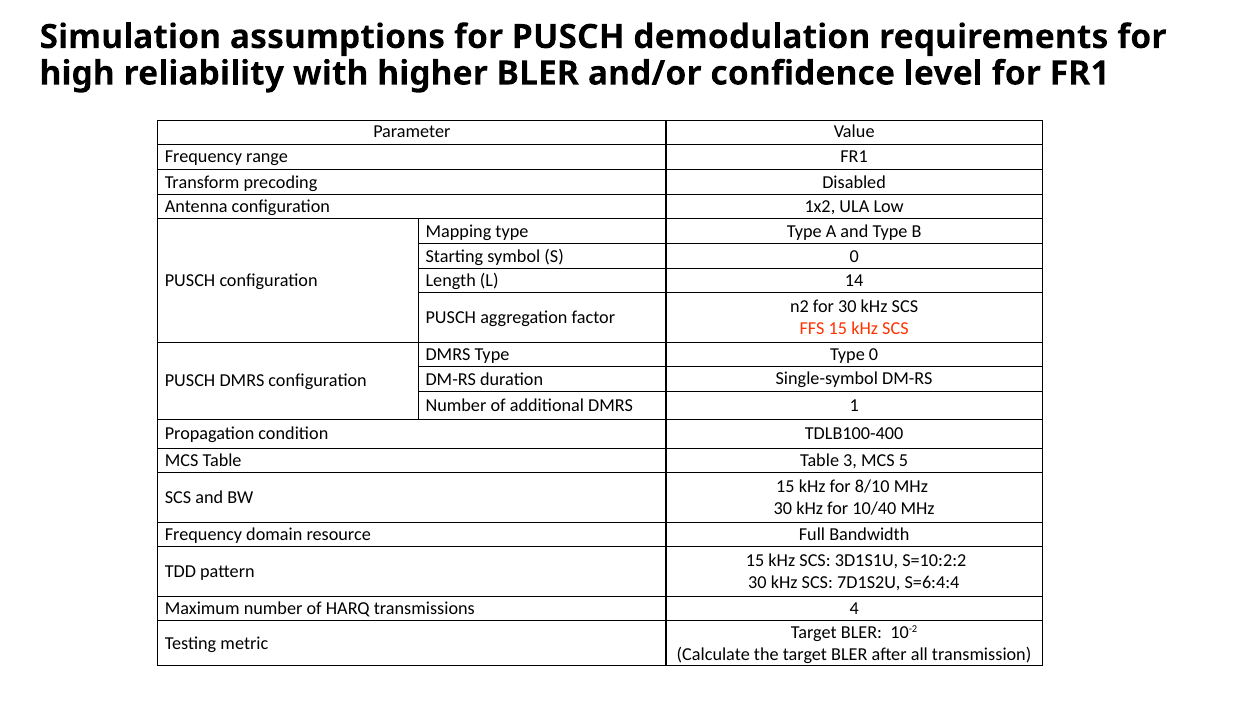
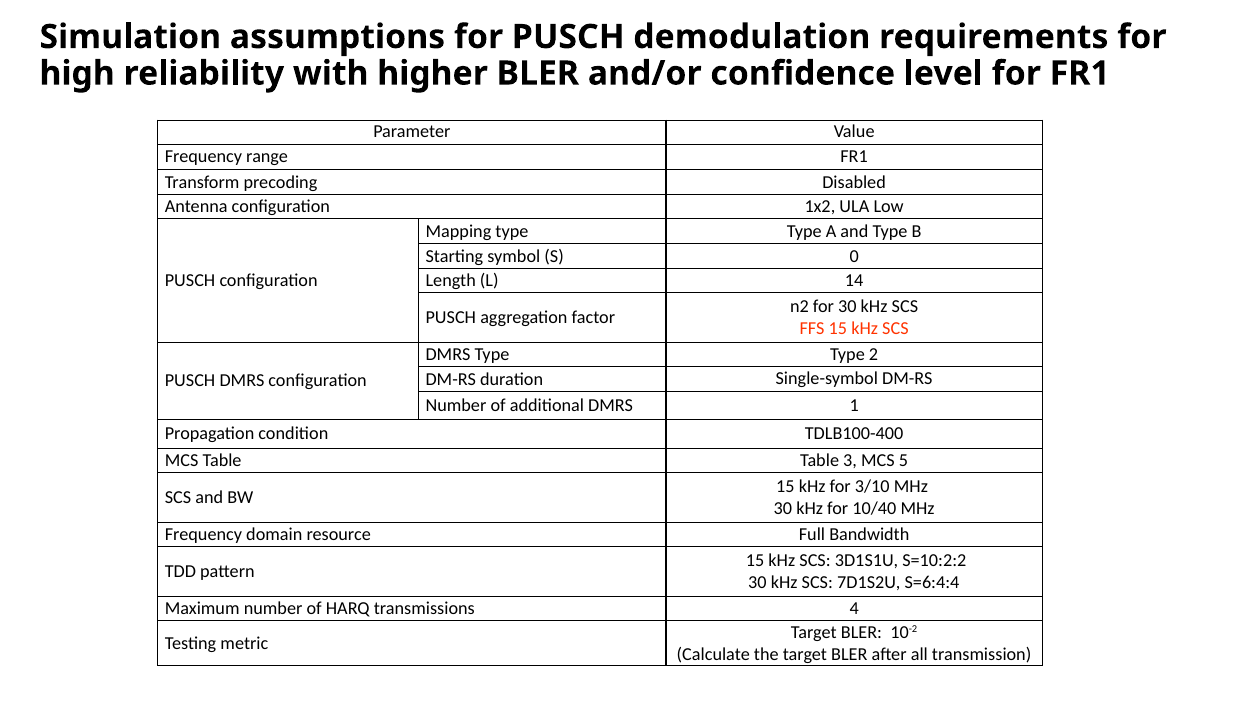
Type 0: 0 -> 2 (874, 354)
8/10: 8/10 -> 3/10 (872, 486)
